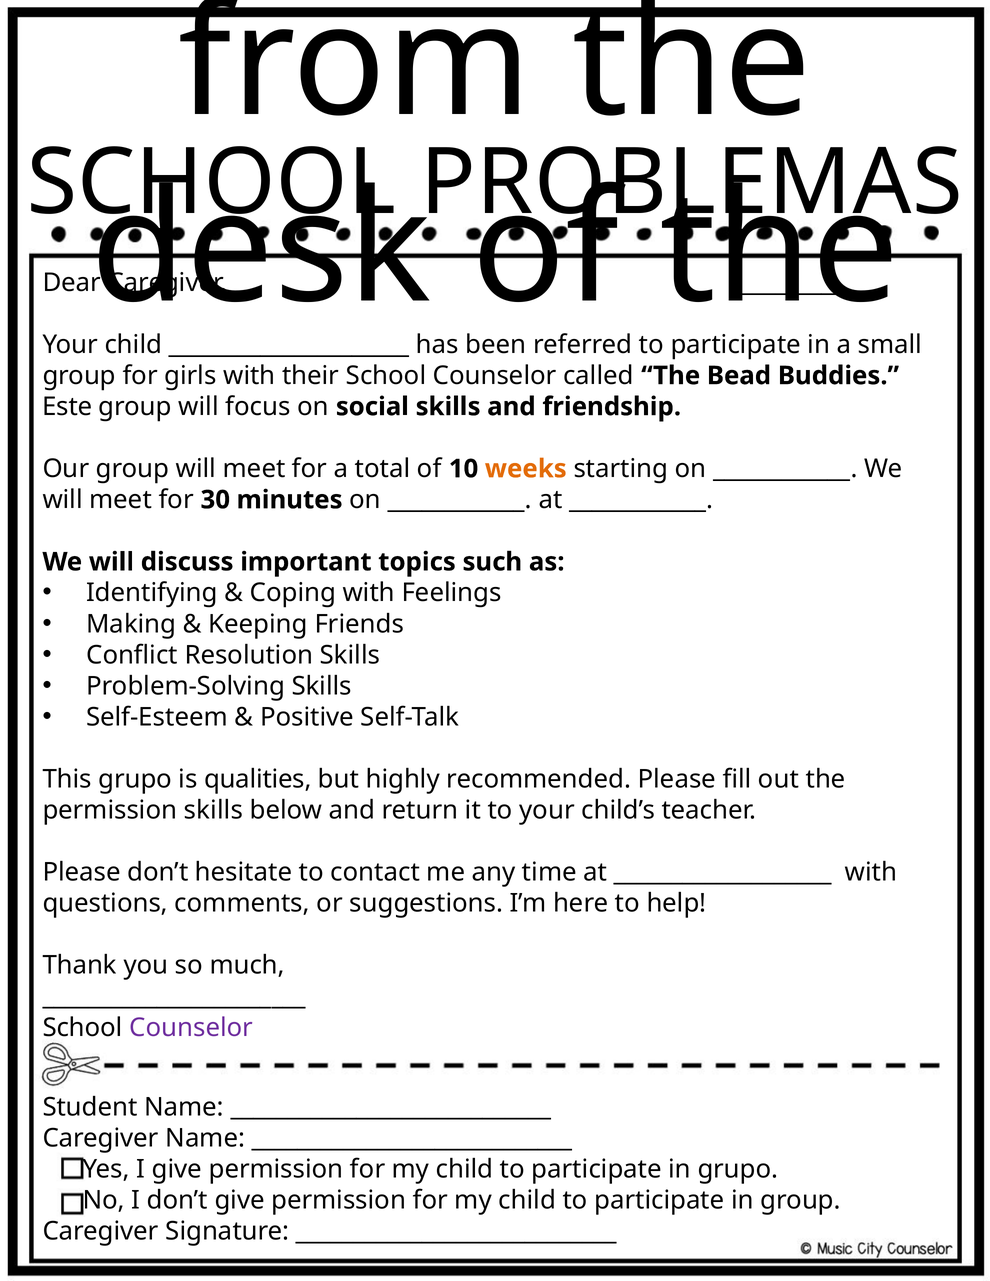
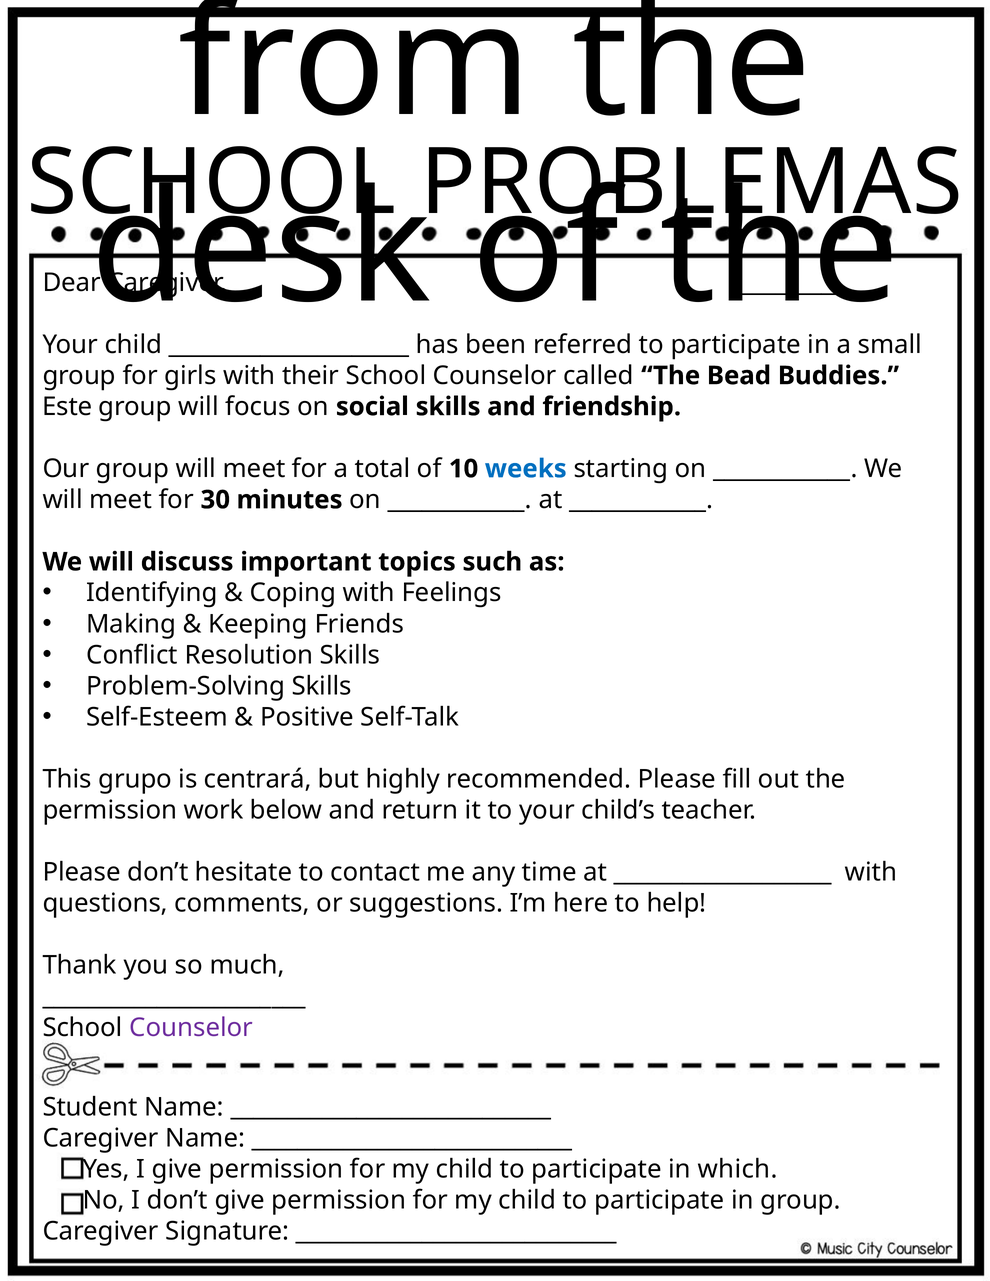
weeks colour: orange -> blue (526, 469)
qualities: qualities -> centrará (258, 779)
permission skills: skills -> work (214, 810)
in grupo: grupo -> which (738, 1169)
